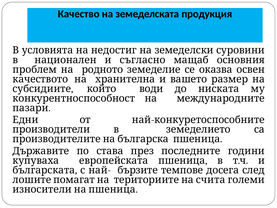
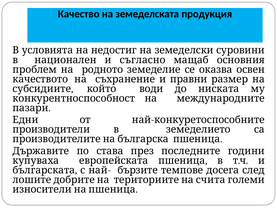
хранителна: хранителна -> съхранение (125, 79)
вашето: вашето -> правни (189, 79)
помагат: помагат -> добрите (74, 180)
